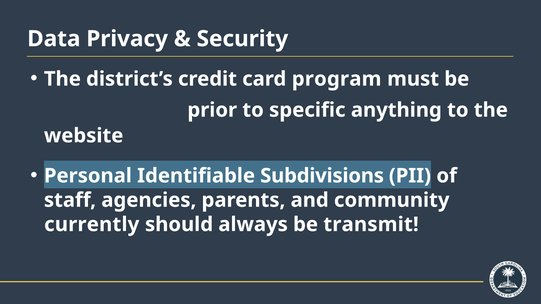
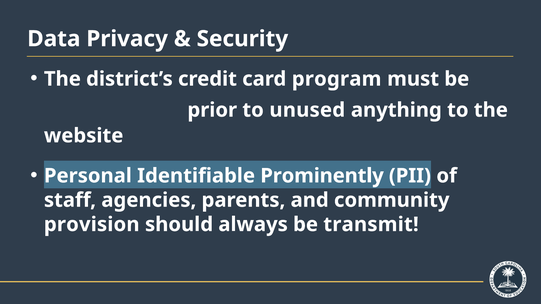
specific: specific -> unused (307, 110)
Subdivisions: Subdivisions -> Prominently (322, 176)
currently: currently -> provision (92, 225)
